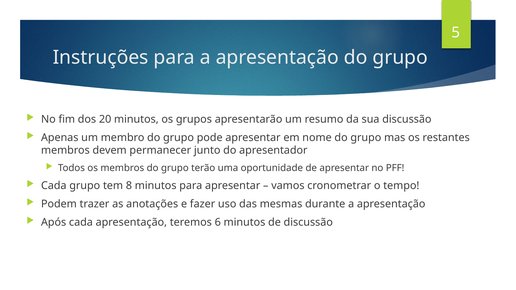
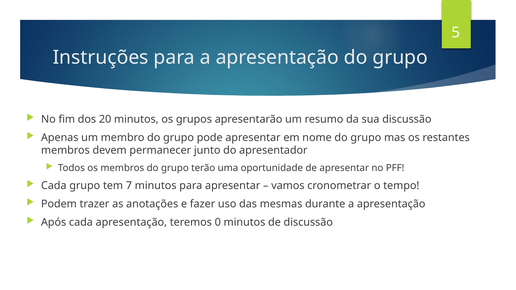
8: 8 -> 7 (129, 186)
6: 6 -> 0 (218, 222)
